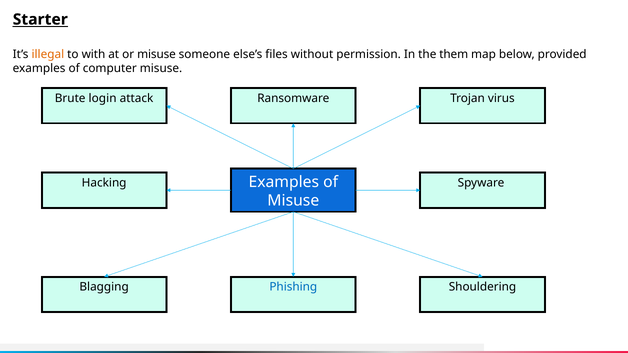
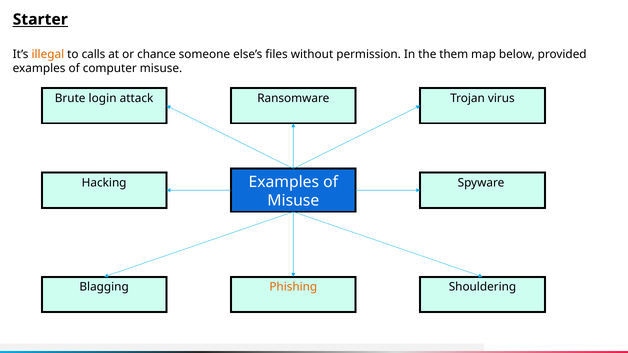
with: with -> calls (93, 54)
or misuse: misuse -> chance (156, 54)
Phishing colour: blue -> orange (293, 287)
